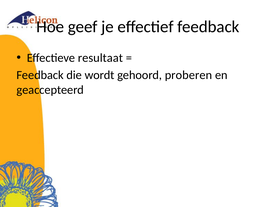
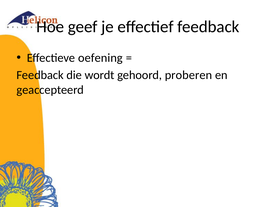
resultaat: resultaat -> oefening (100, 58)
